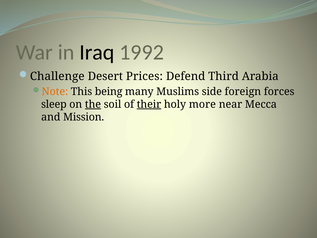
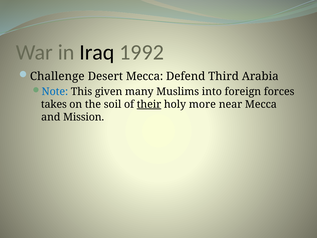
Desert Prices: Prices -> Mecca (145, 76)
Note colour: orange -> blue (55, 92)
being: being -> given (109, 92)
side: side -> into (212, 92)
sleep: sleep -> takes (54, 104)
the underline: present -> none (93, 104)
